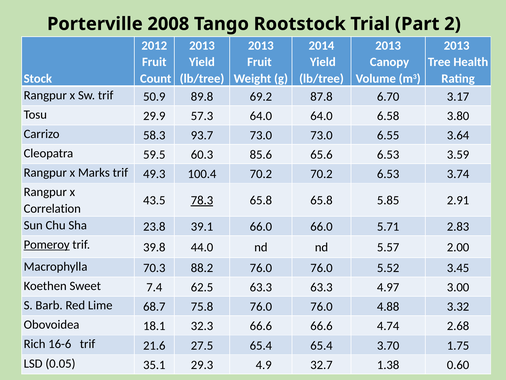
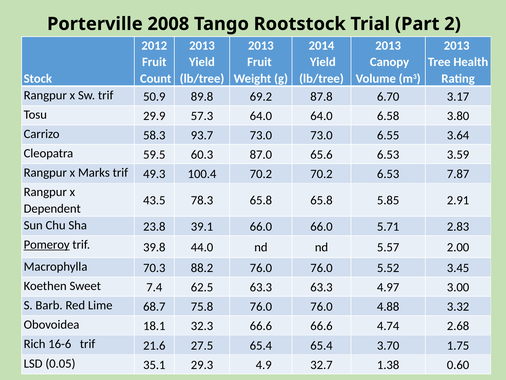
85.6: 85.6 -> 87.0 (261, 155)
3.74: 3.74 -> 7.87 (458, 174)
78.3 underline: present -> none (202, 200)
Correlation: Correlation -> Dependent (52, 208)
